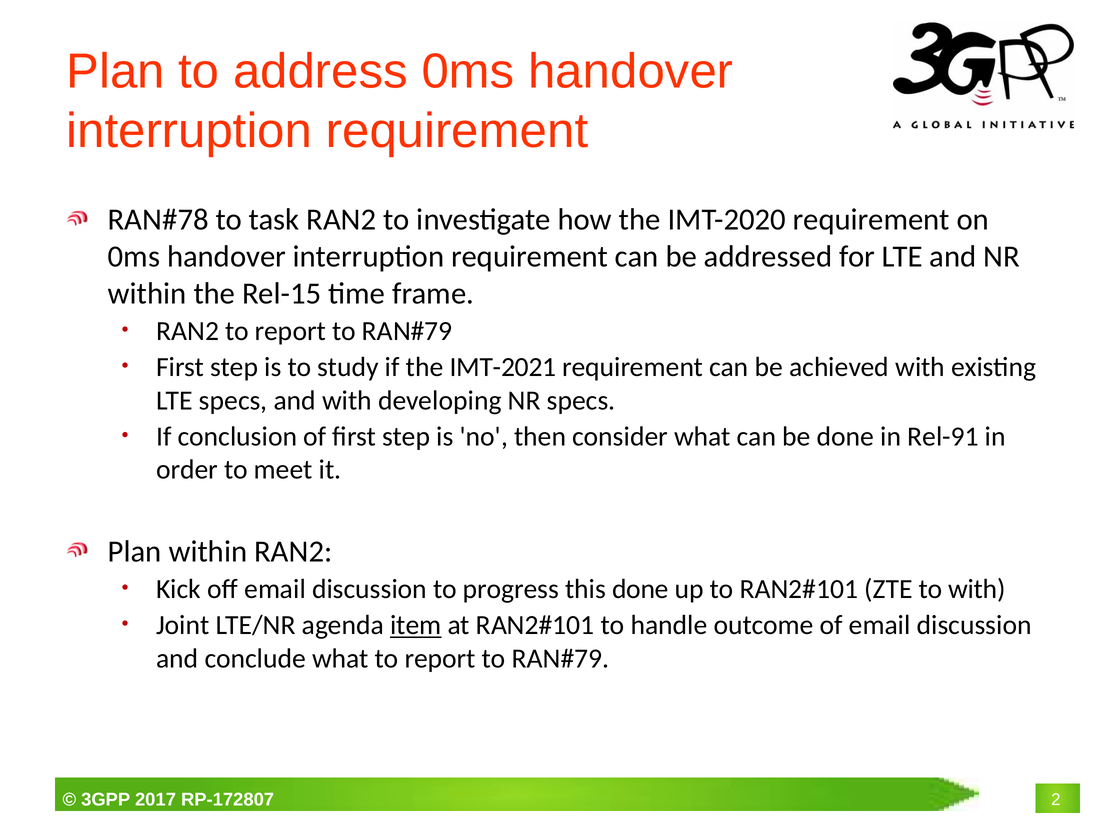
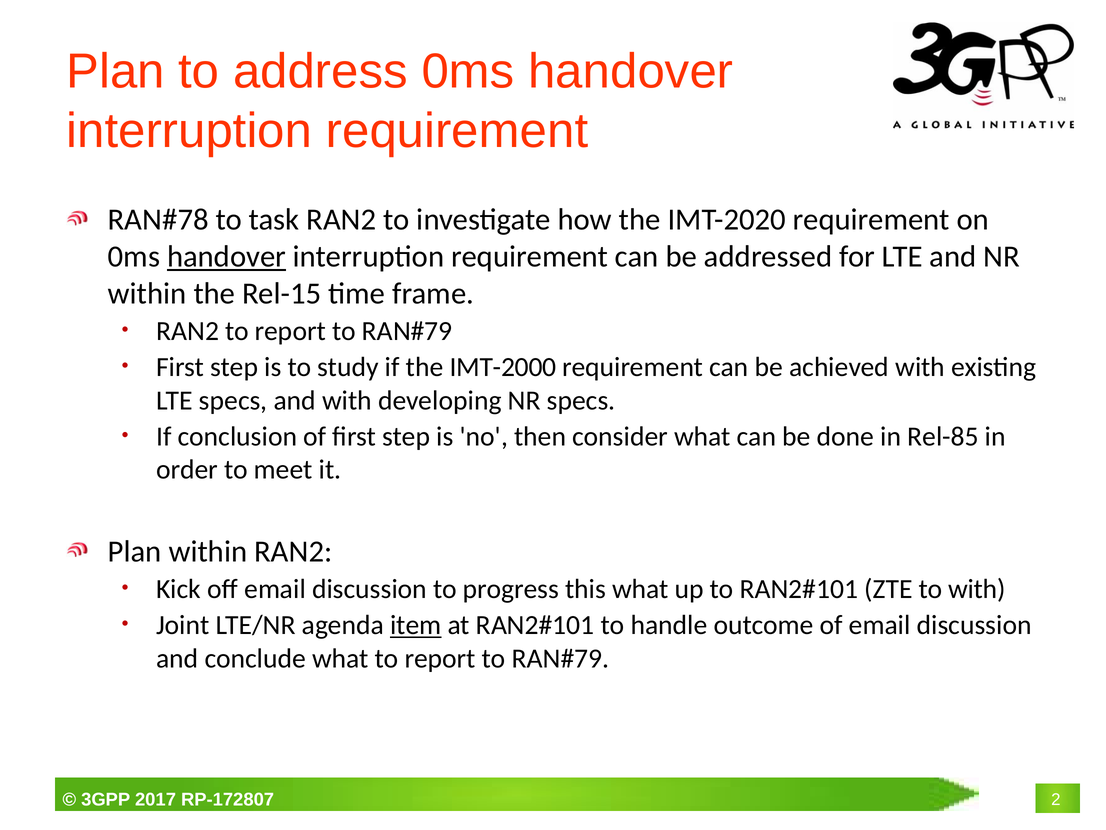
handover underline: none -> present (226, 257)
IMT-2021: IMT-2021 -> IMT-2000 (503, 367)
Rel-91: Rel-91 -> Rel-85 (943, 436)
this done: done -> what (640, 589)
